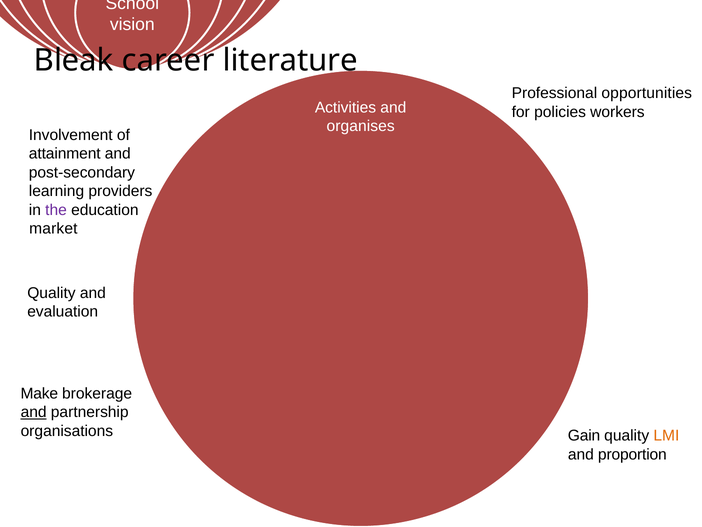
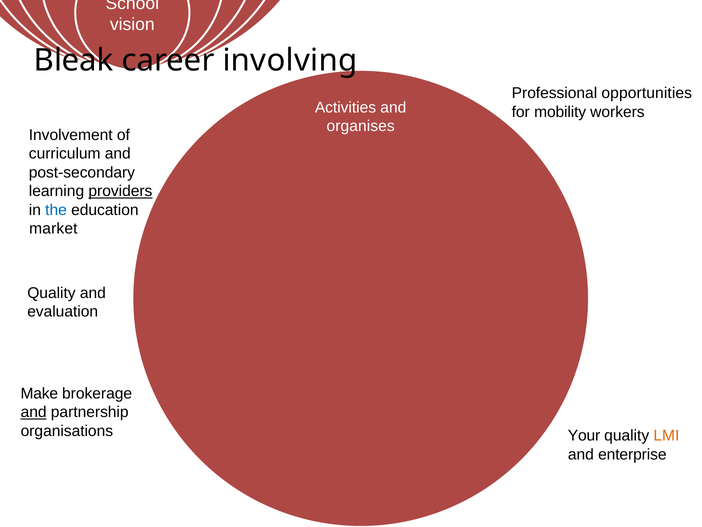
literature: literature -> involving (290, 60)
policies: policies -> mobility (560, 112)
attainment: attainment -> curriculum (65, 154)
providers underline: none -> present (120, 191)
the colour: purple -> blue (56, 210)
Gain: Gain -> Your (584, 435)
proportion: proportion -> enterprise (632, 454)
